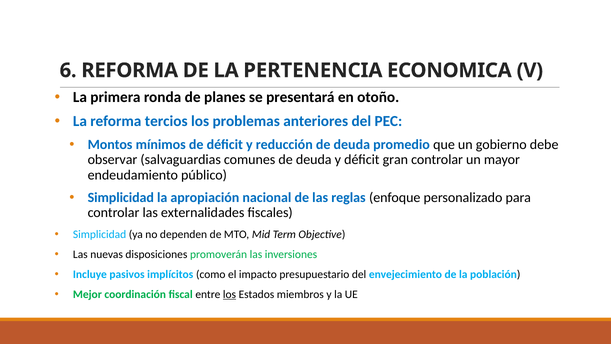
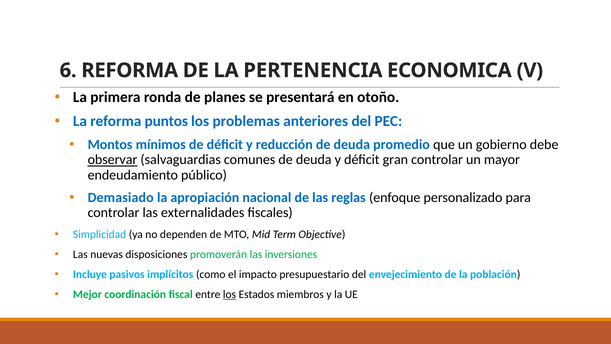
tercios: tercios -> puntos (166, 121)
observar underline: none -> present (112, 160)
Simplicidad: Simplicidad -> Demasiado (121, 198)
